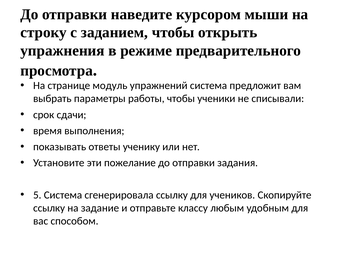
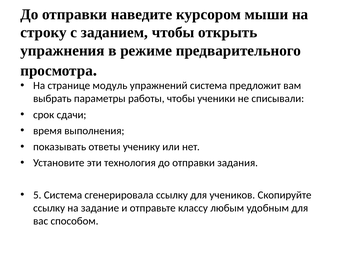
пожелание: пожелание -> технология (130, 163)
